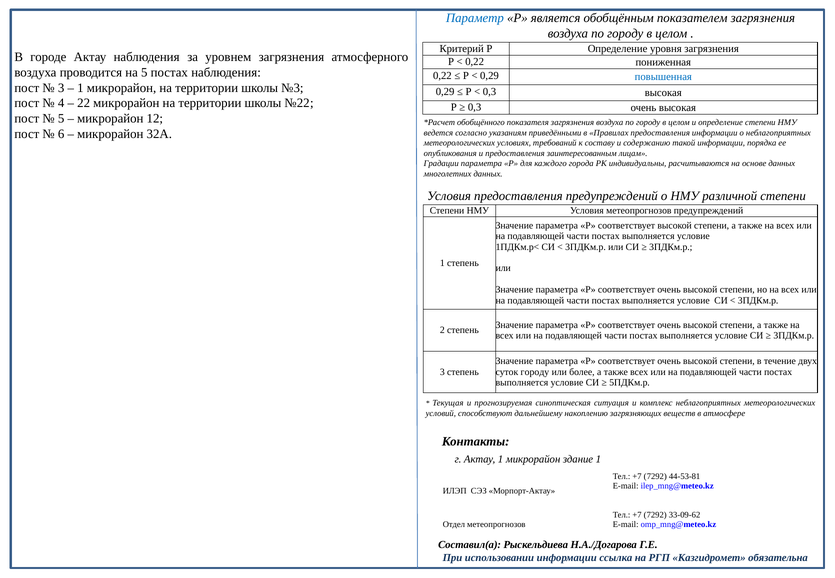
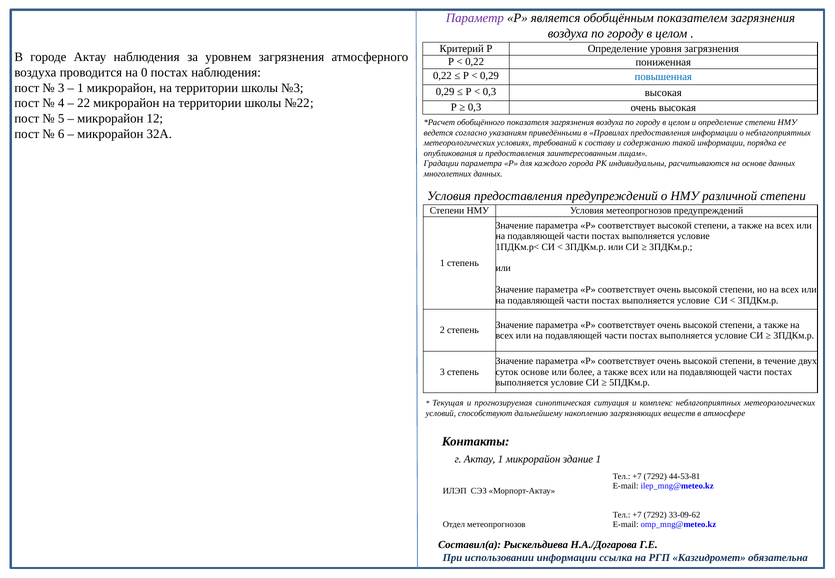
Параметр colour: blue -> purple (475, 18)
на 5: 5 -> 0 (144, 72)
суток городу: городу -> основе (535, 372)
